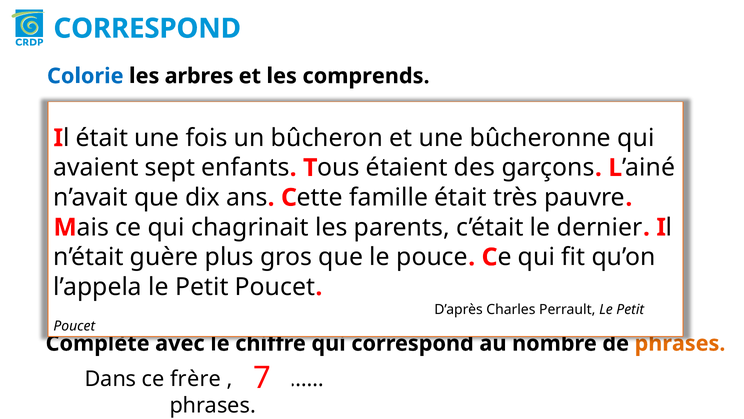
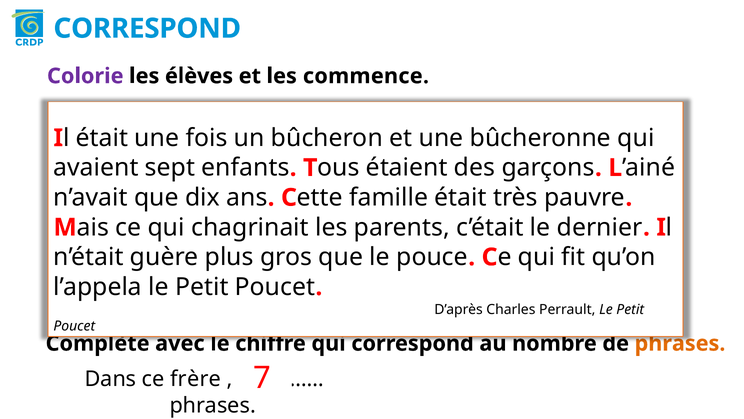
Colorie colour: blue -> purple (85, 76)
arbres: arbres -> élèves (199, 76)
comprends: comprends -> commence (366, 76)
